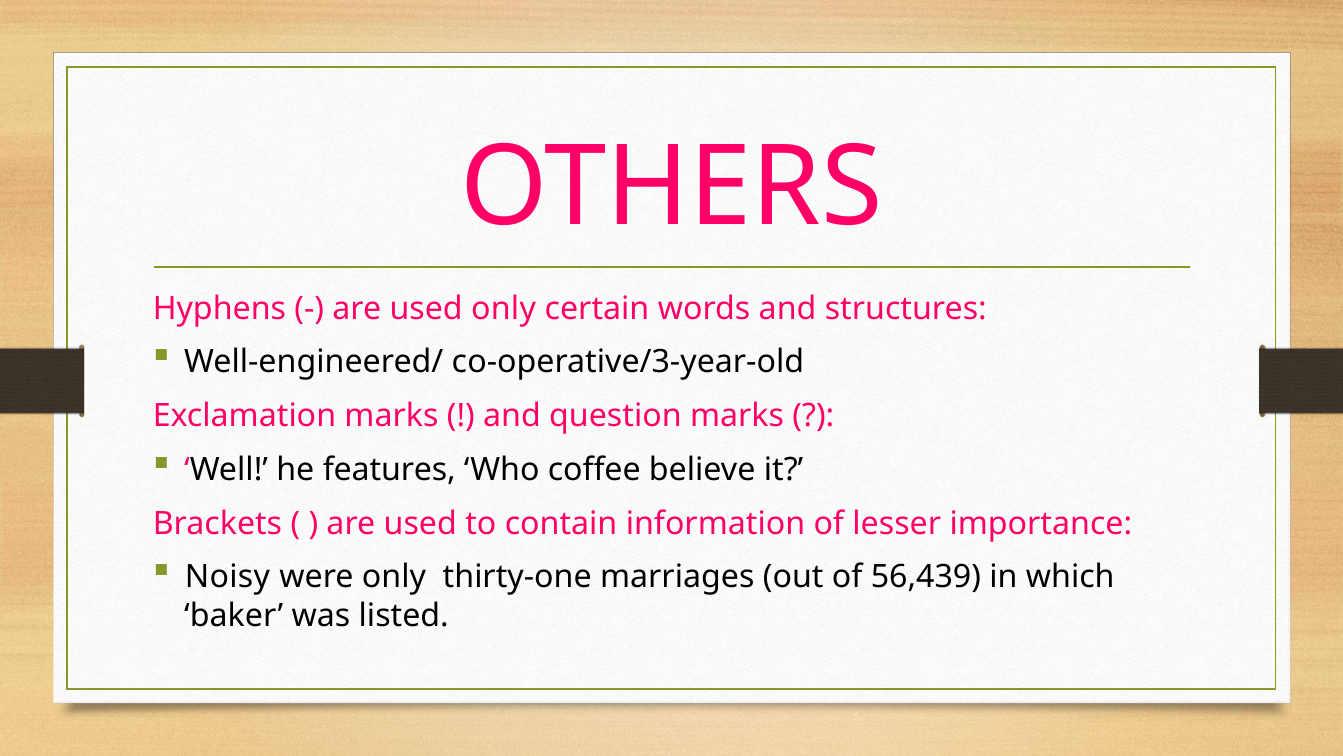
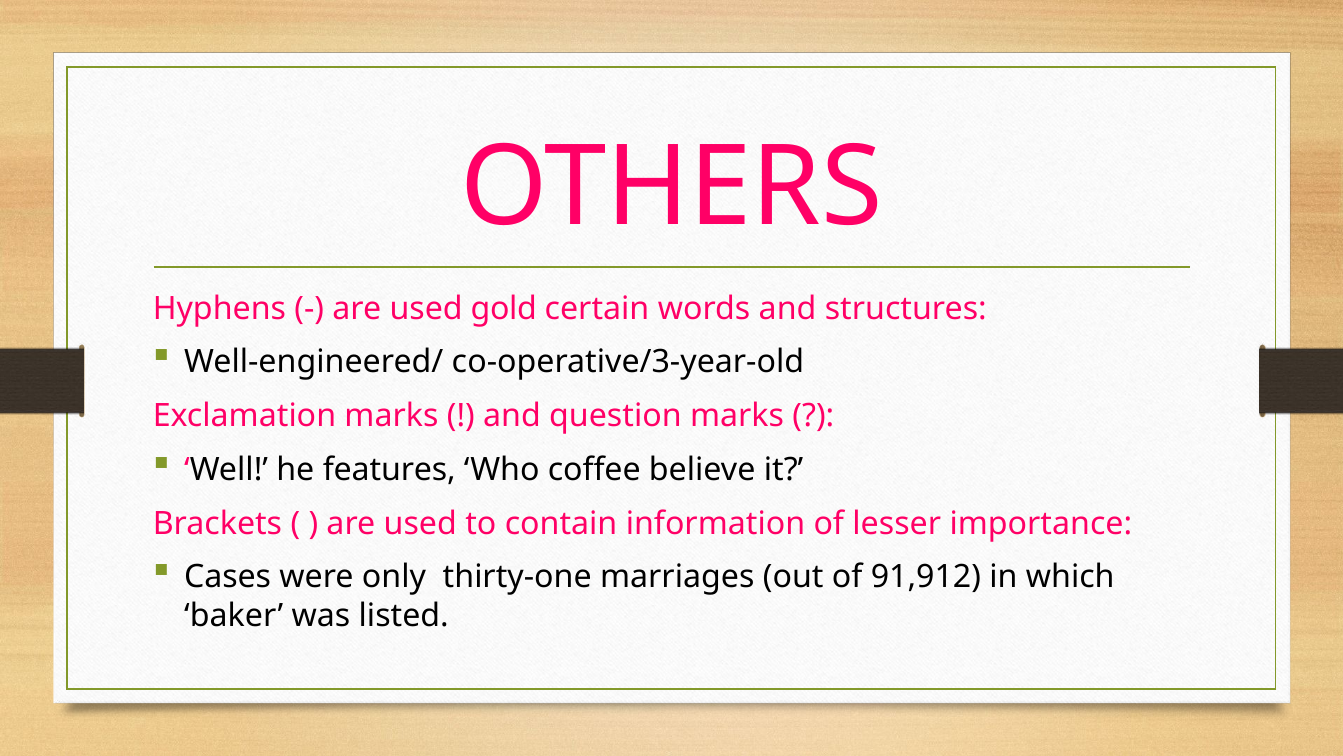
used only: only -> gold (504, 308)
Noisy: Noisy -> Cases (228, 577)
56,439: 56,439 -> 91,912 (926, 577)
